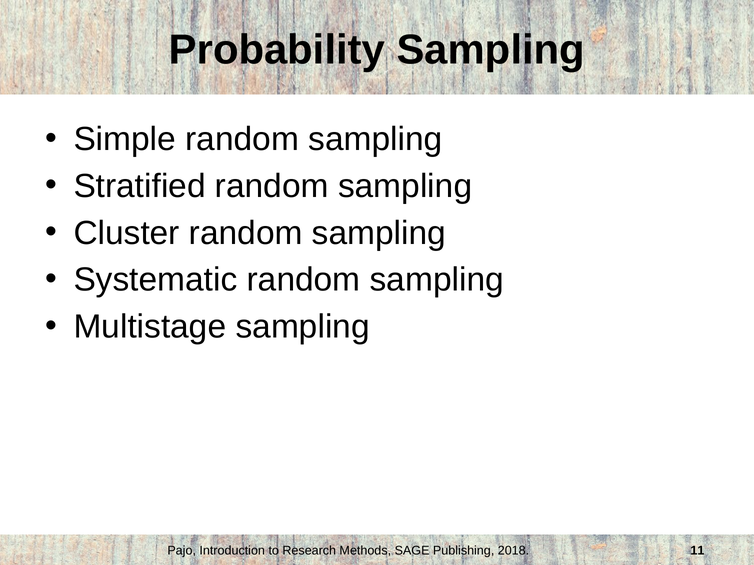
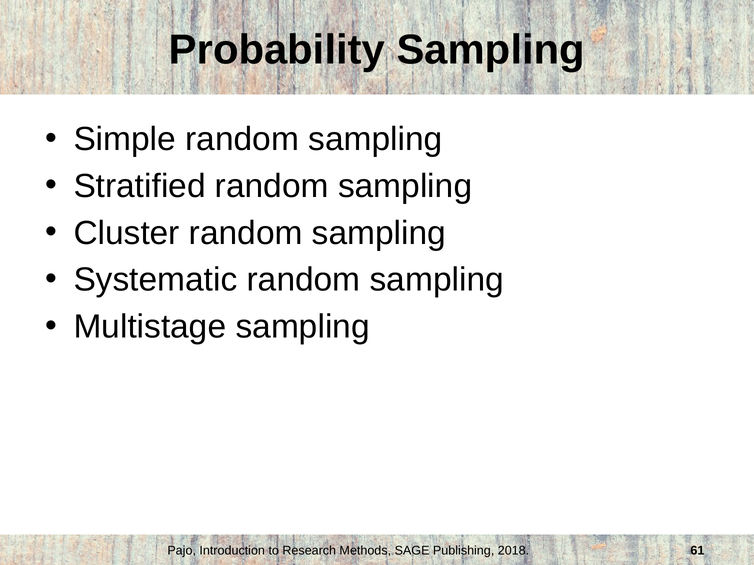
11: 11 -> 61 (697, 551)
